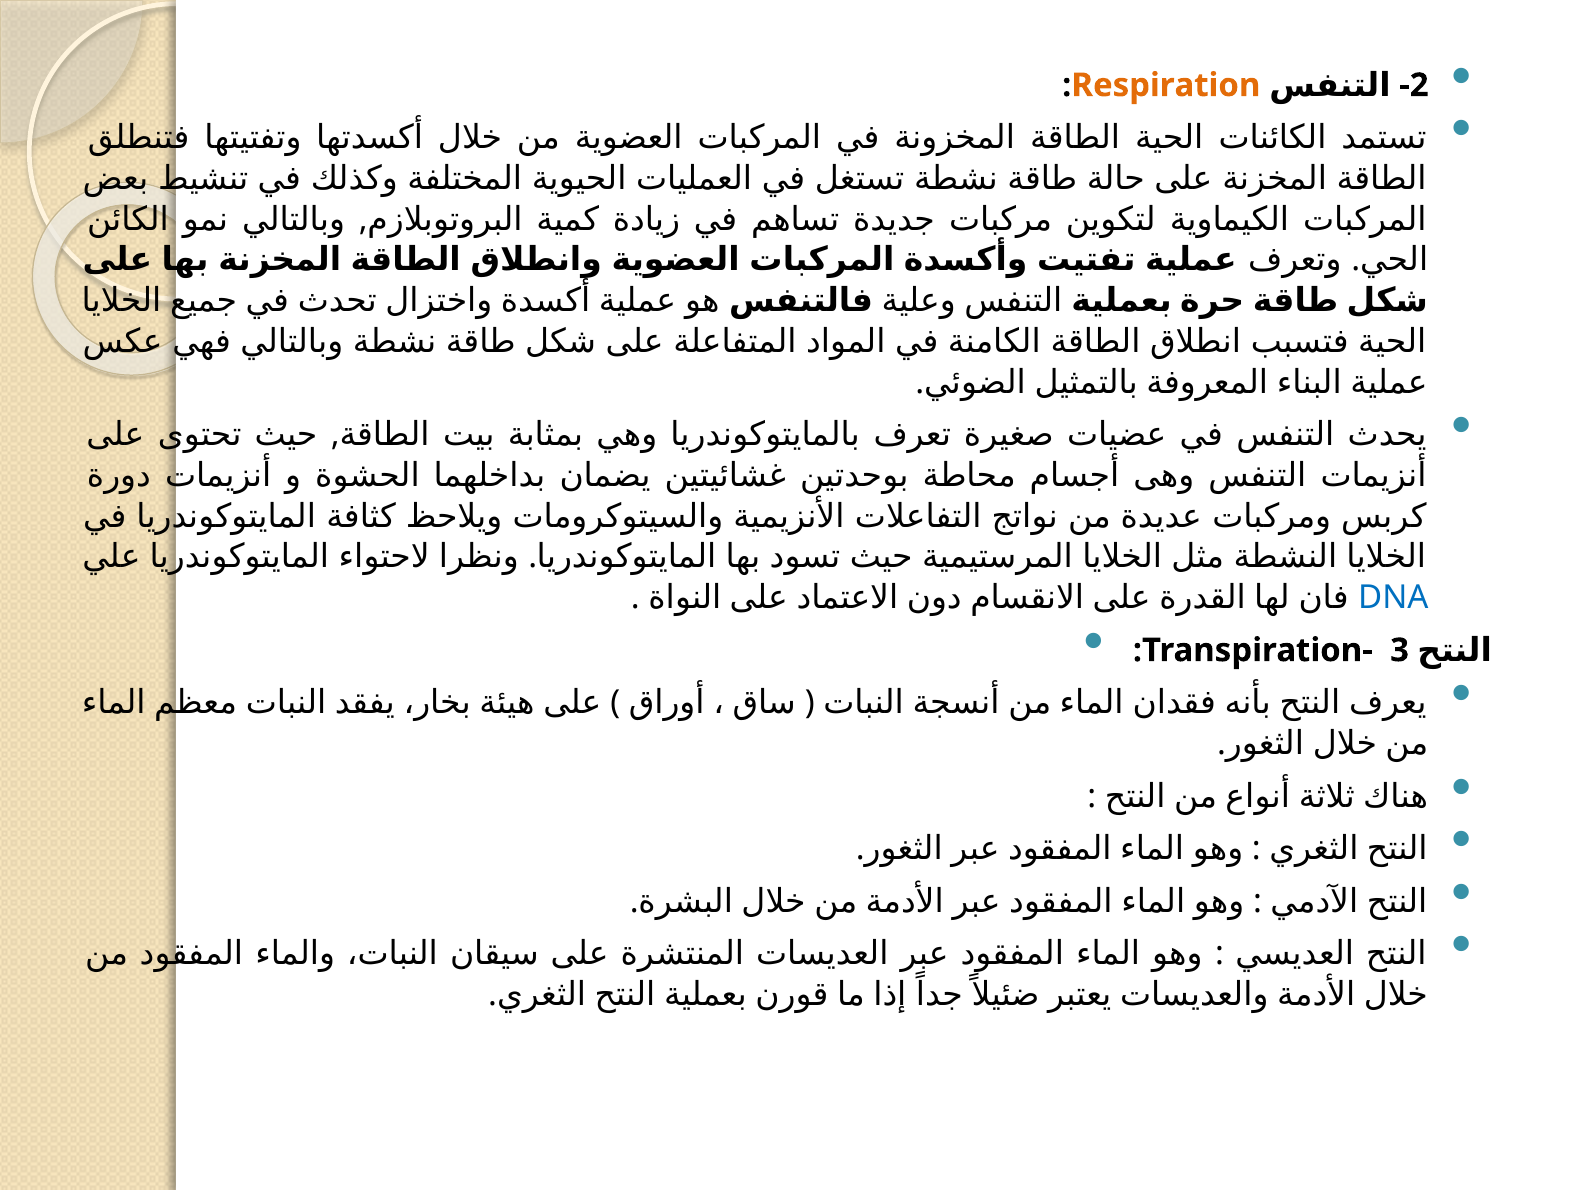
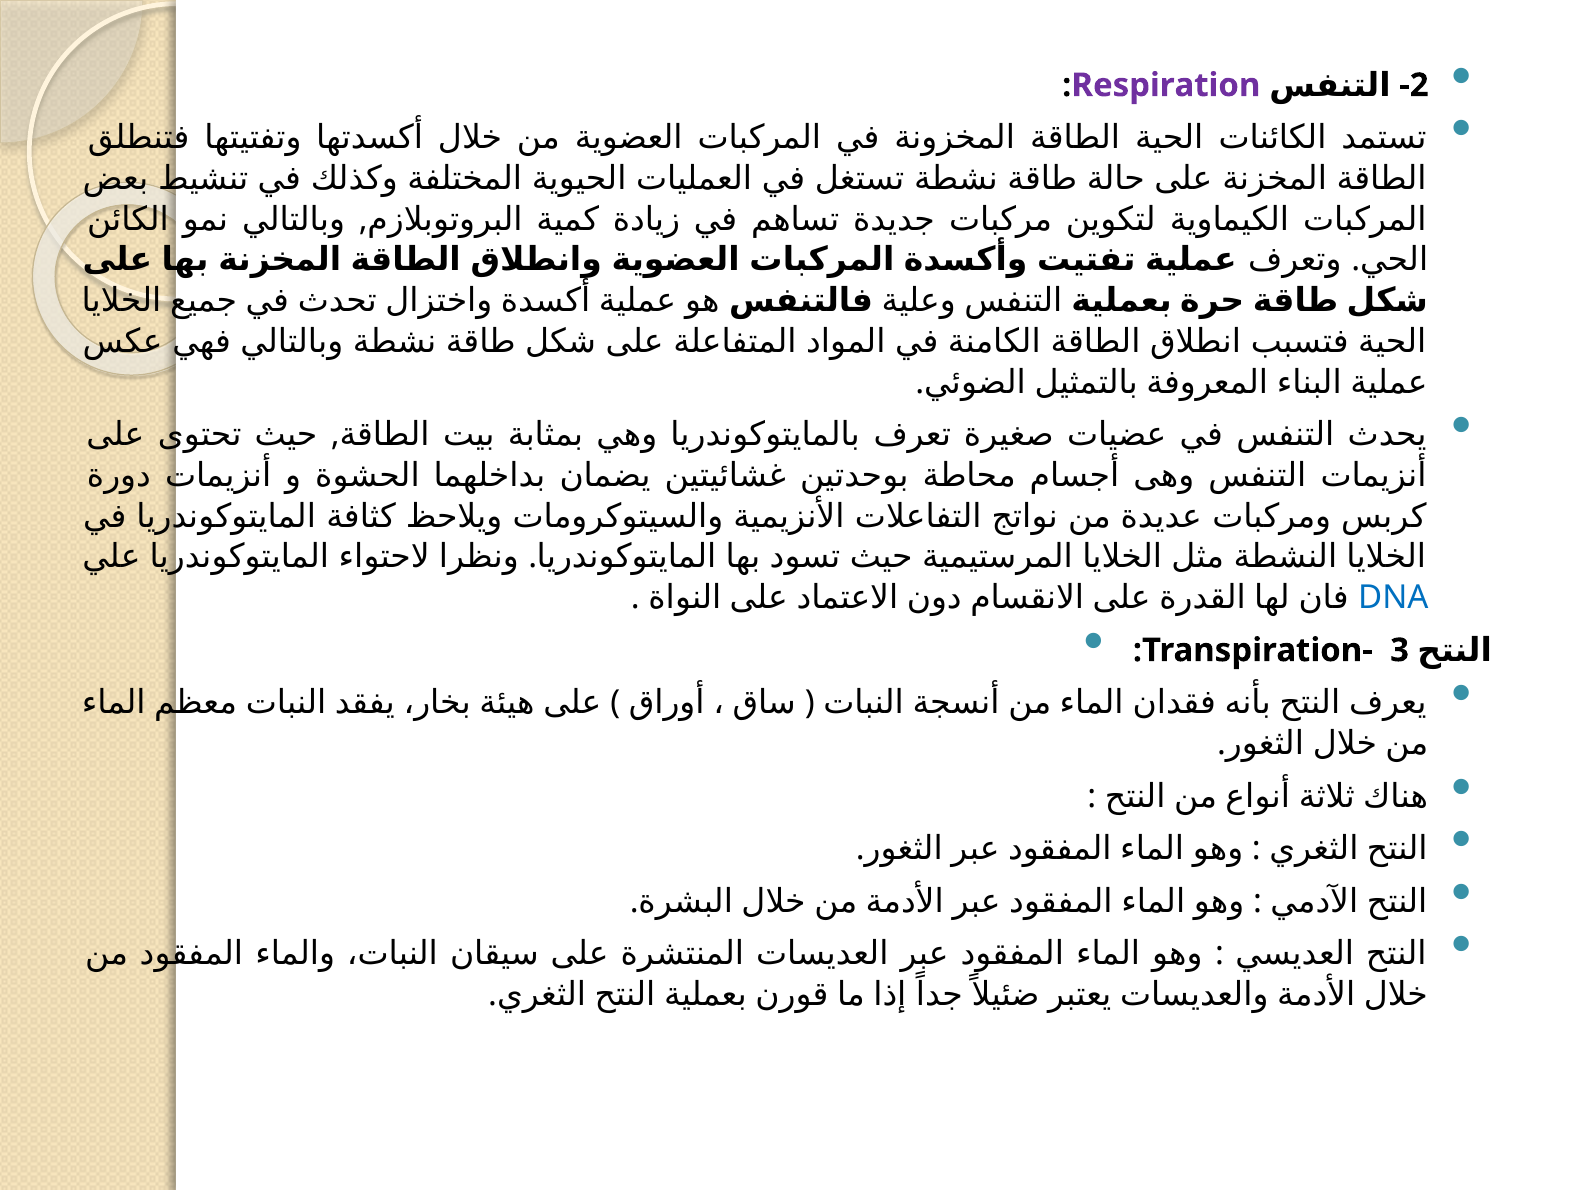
Respiration colour: orange -> purple (1166, 85)
